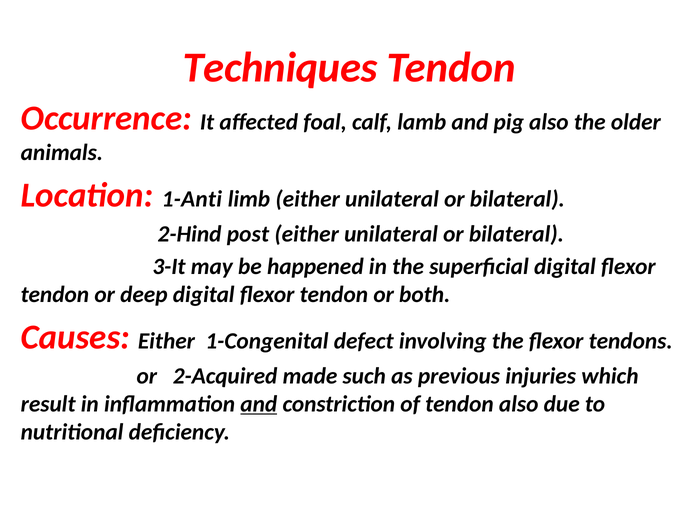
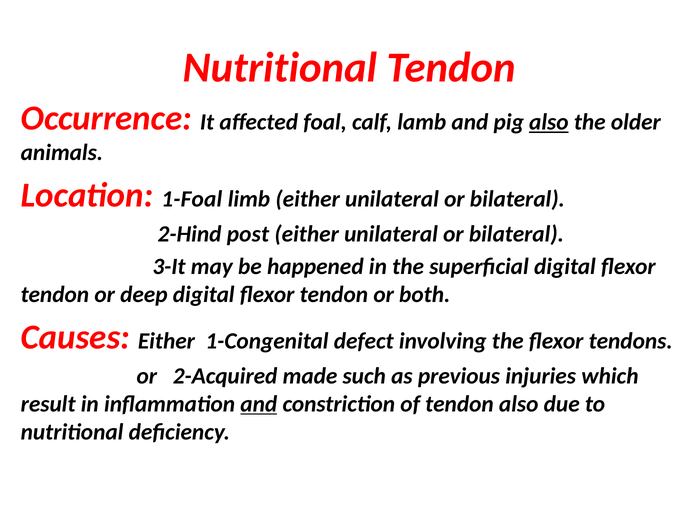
Techniques: Techniques -> Nutritional (280, 68)
also underline: none -> present (549, 122)
1-Anti: 1-Anti -> 1-Foal (192, 199)
